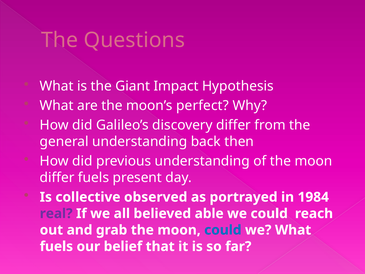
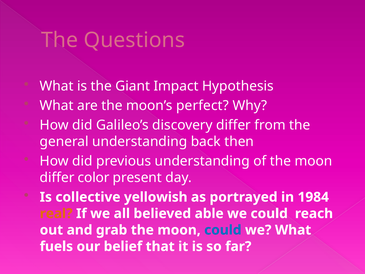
differ fuels: fuels -> color (94, 177)
observed: observed -> yellowish (156, 197)
real colour: purple -> orange (56, 213)
